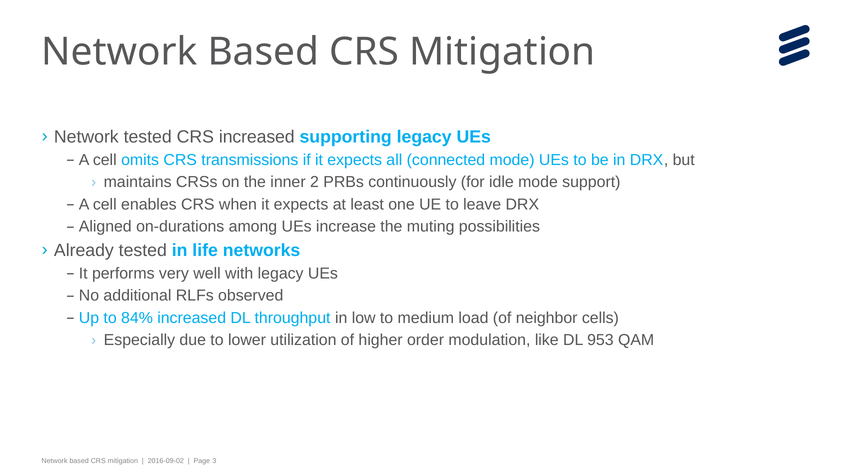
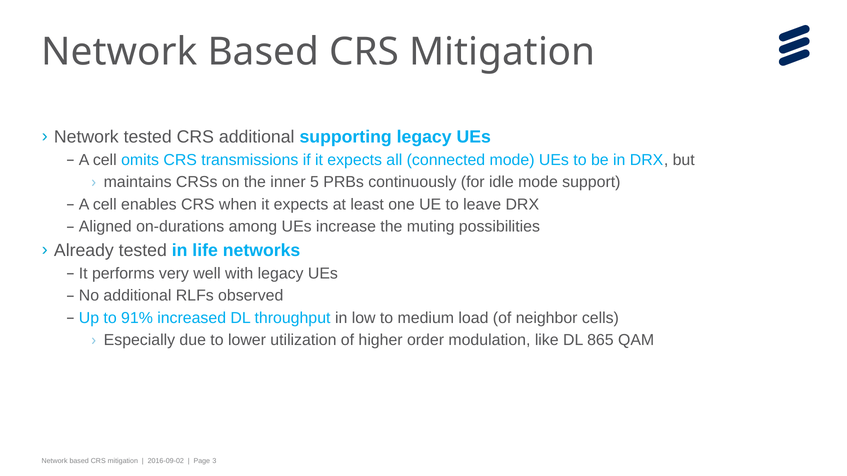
CRS increased: increased -> additional (257, 137)
2: 2 -> 5 (314, 182)
84%: 84% -> 91% (137, 318)
953: 953 -> 865 (600, 340)
